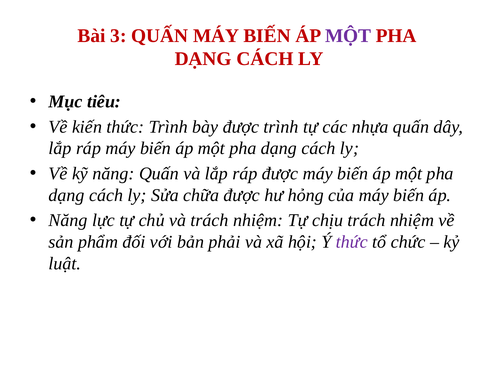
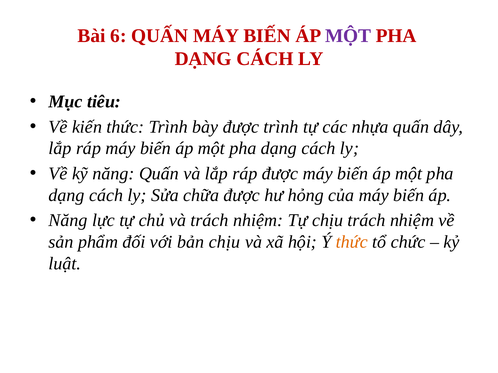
3: 3 -> 6 (118, 36)
bản phải: phải -> chịu (224, 242)
thức colour: purple -> orange (352, 242)
